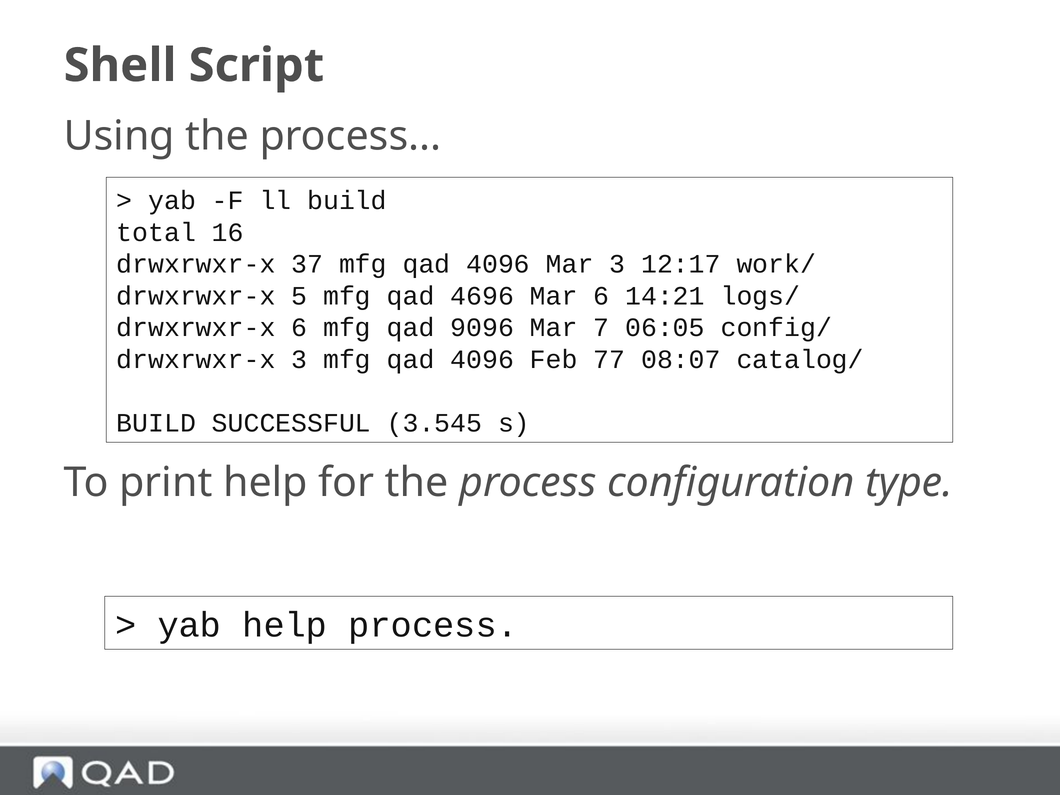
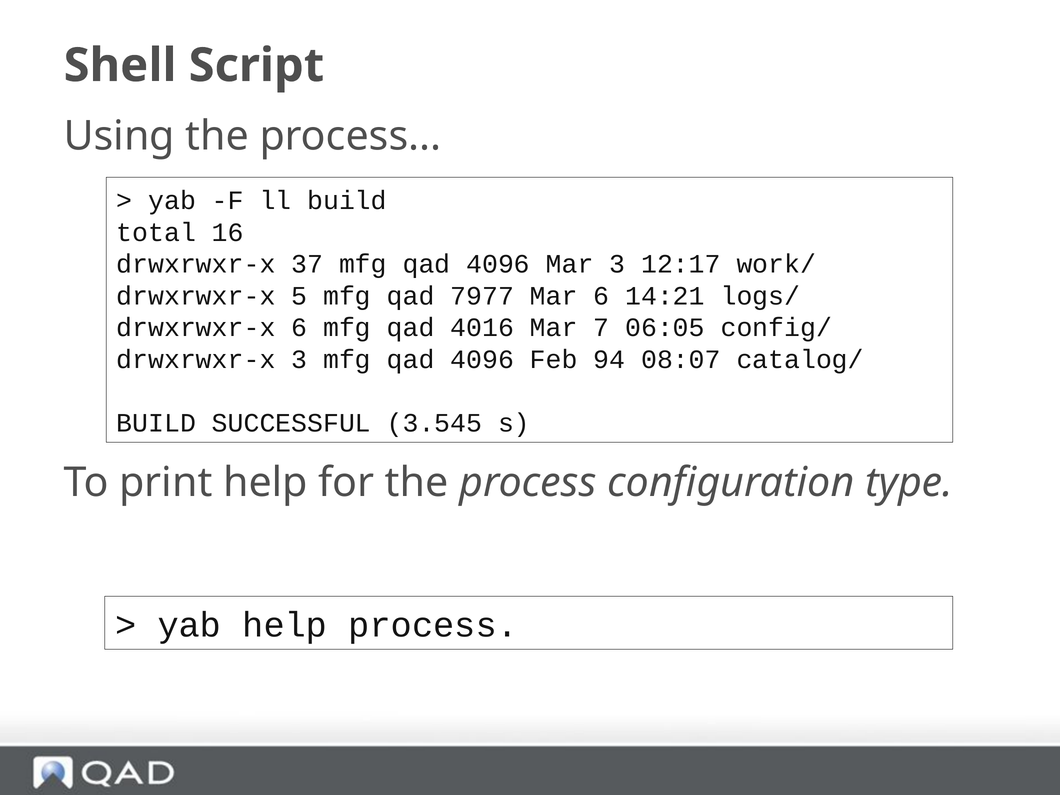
4696: 4696 -> 7977 (482, 296)
9096: 9096 -> 4016 (482, 328)
77: 77 -> 94 (609, 359)
